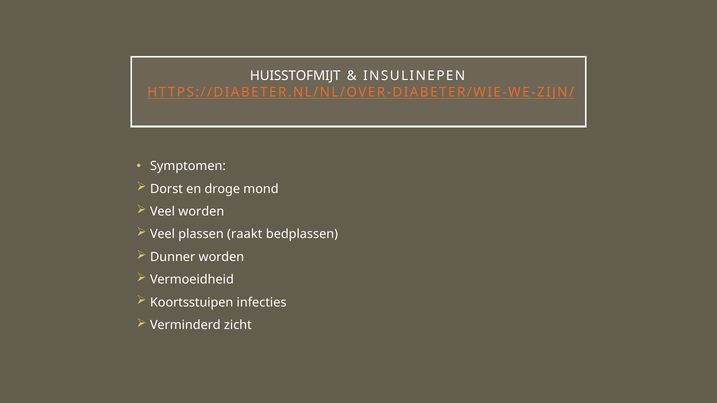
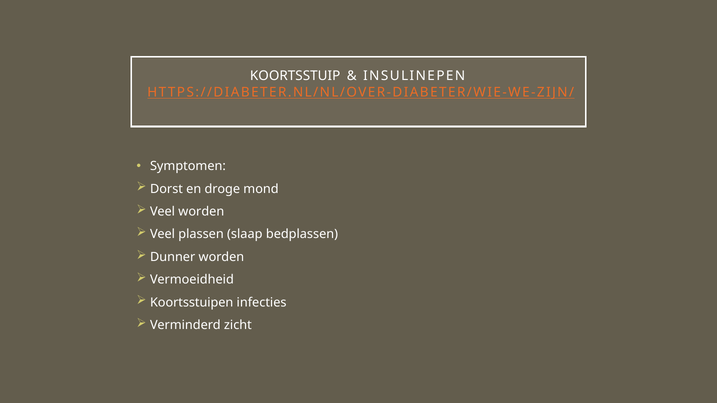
HUISSTOFMIJT: HUISSTOFMIJT -> KOORTSSTUIP (295, 76)
raakt: raakt -> slaap (245, 234)
